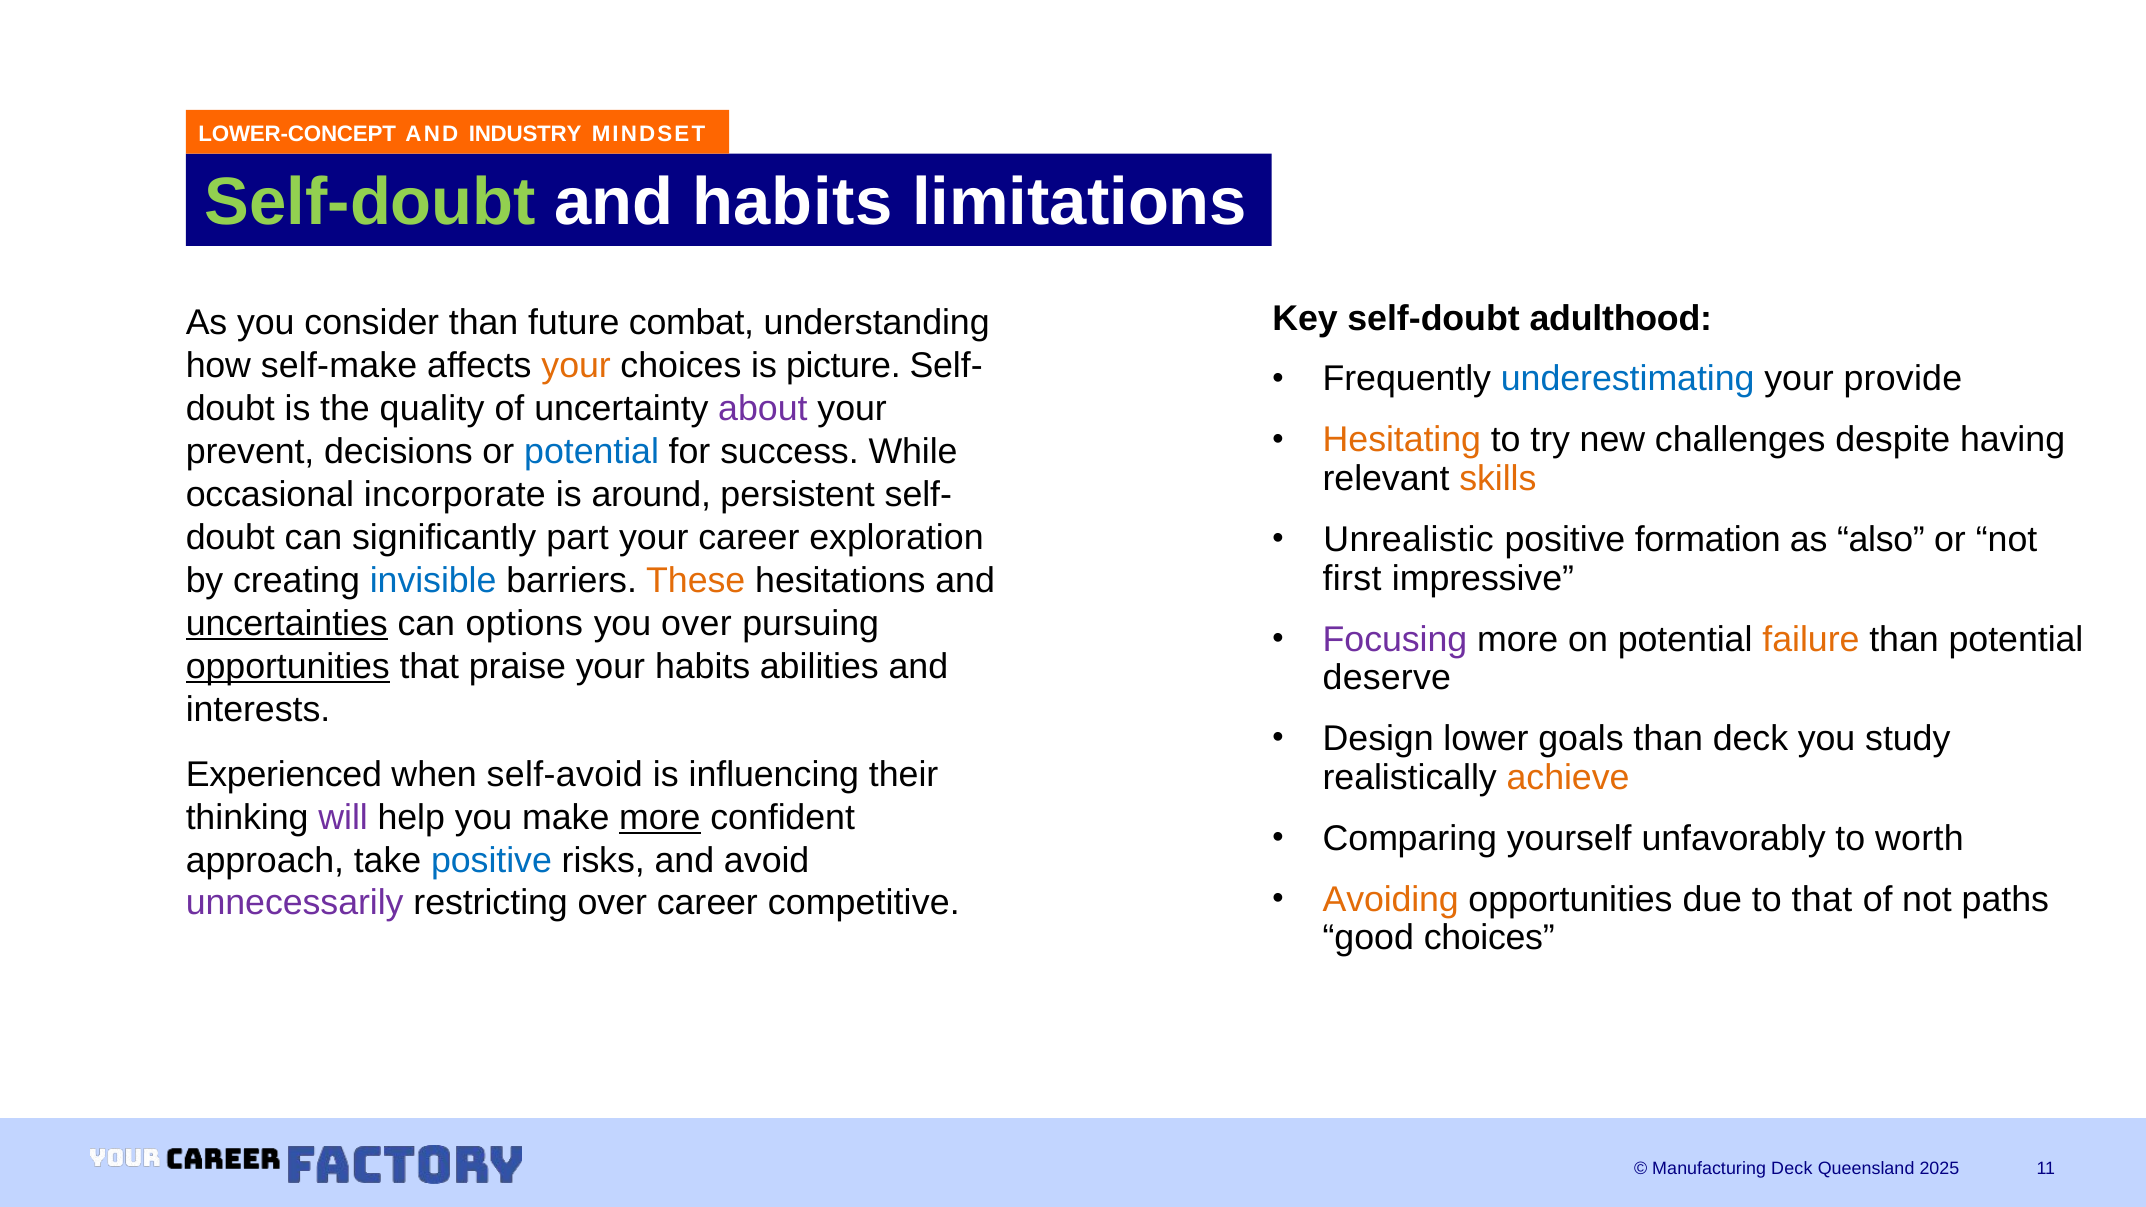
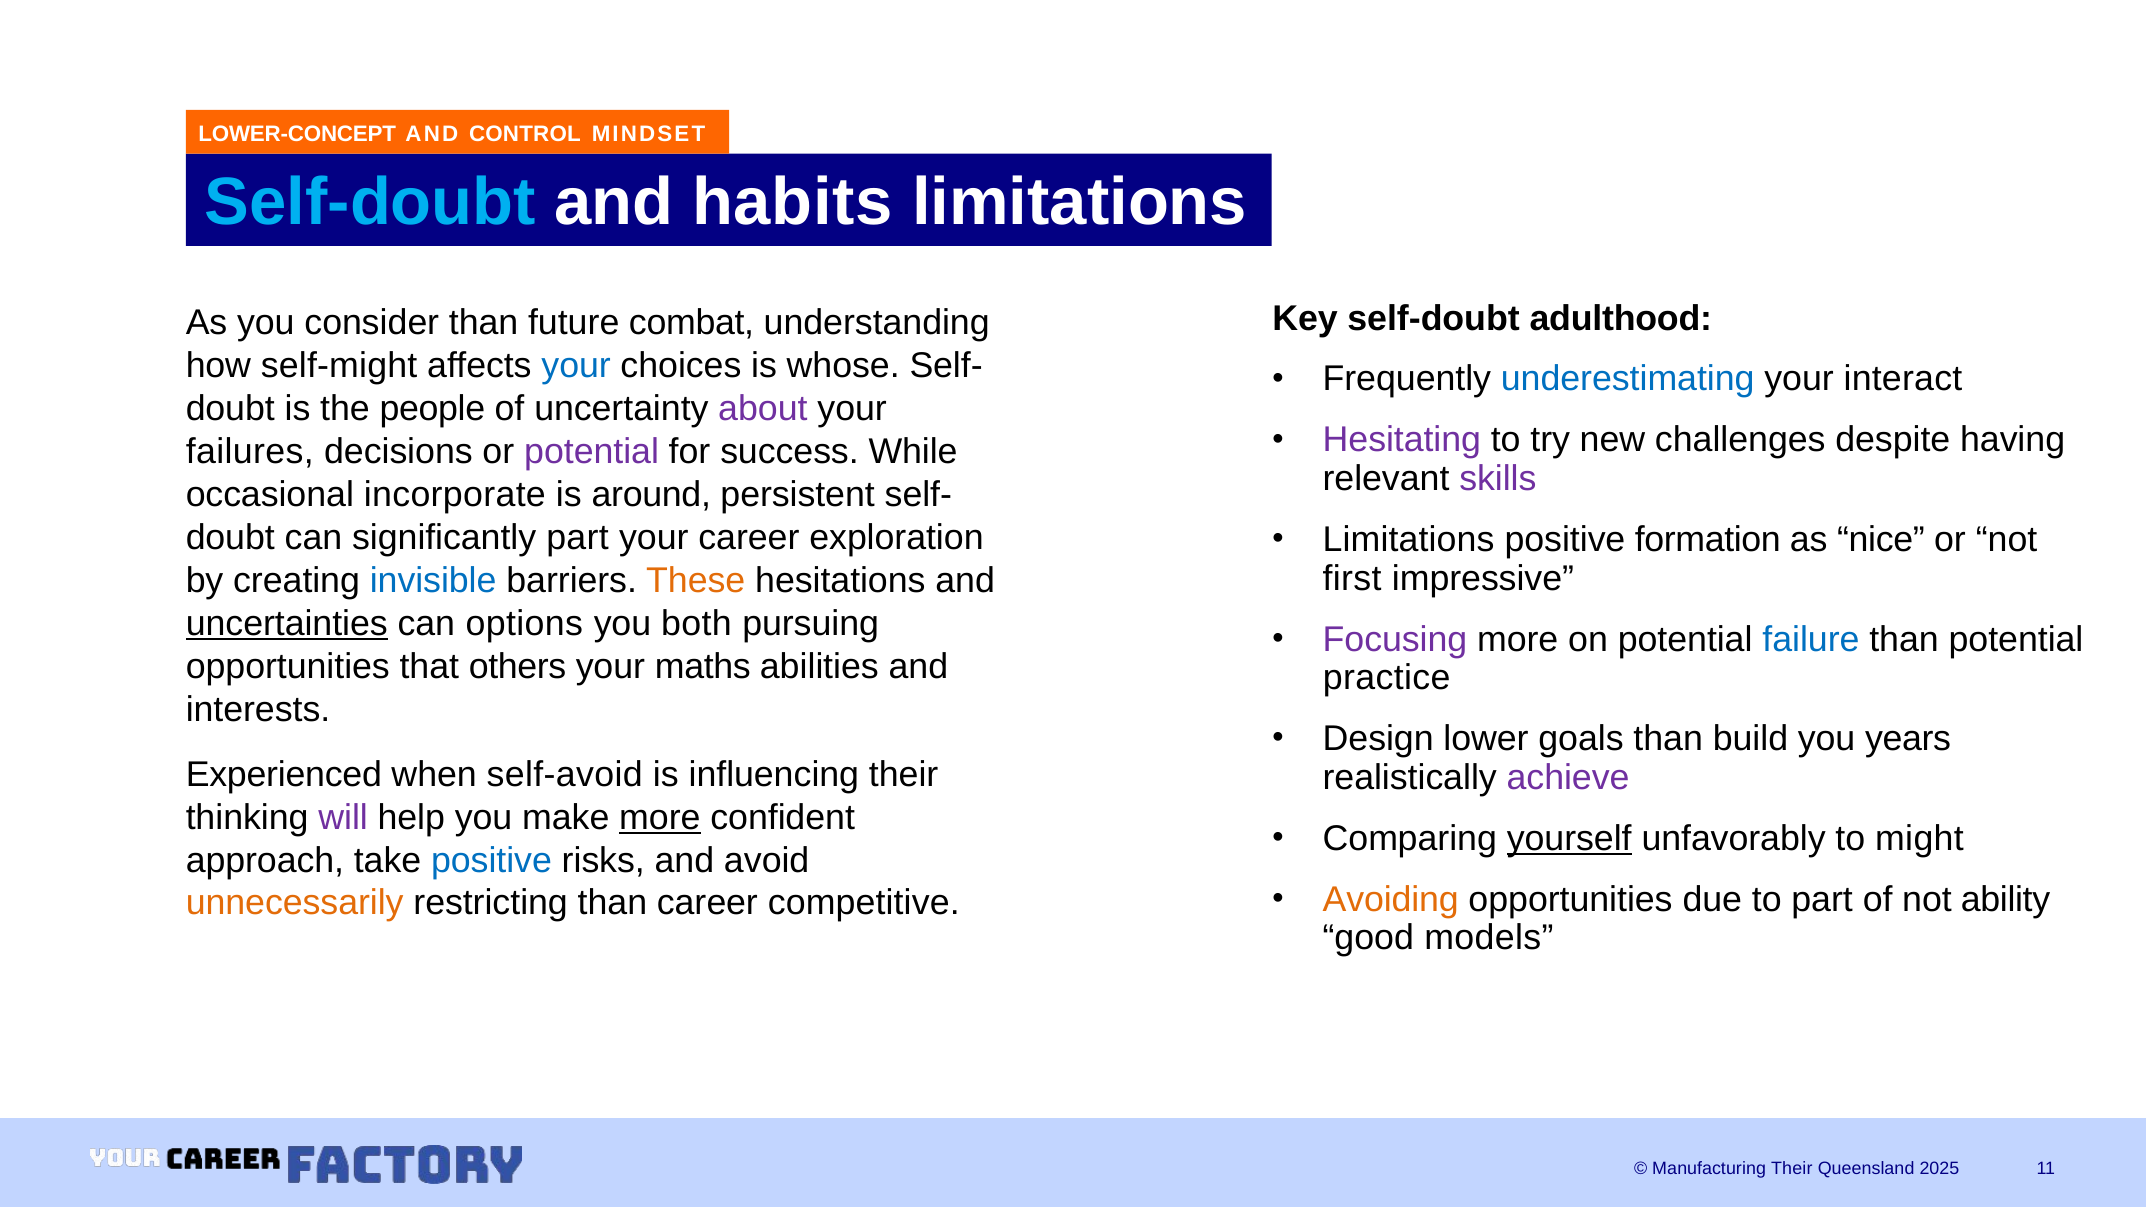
INDUSTRY: INDUSTRY -> CONTROL (525, 135)
Self-doubt colour: light green -> light blue (370, 203)
self-make: self-make -> self-might (339, 366)
your colour: orange -> blue (576, 366)
picture: picture -> whose (843, 366)
provide: provide -> interact (1903, 379)
quality: quality -> people (432, 409)
Hesitating colour: orange -> purple (1402, 440)
prevent: prevent -> failures (250, 452)
potential colour: blue -> purple (592, 452)
skills colour: orange -> purple (1498, 479)
Unrealistic: Unrealistic -> Limitations (1409, 540)
also: also -> nice (1881, 540)
you over: over -> both (697, 624)
failure colour: orange -> blue (1811, 639)
opportunities underline: present -> none (288, 666)
praise: praise -> others (518, 666)
your habits: habits -> maths (703, 666)
deserve: deserve -> practice (1387, 678)
than deck: deck -> build (1750, 739)
study: study -> years (1908, 739)
achieve colour: orange -> purple (1568, 777)
yourself underline: none -> present (1569, 838)
worth: worth -> might (1919, 838)
to that: that -> part (1822, 899)
paths: paths -> ability (2006, 899)
unnecessarily colour: purple -> orange (295, 903)
restricting over: over -> than (612, 903)
good choices: choices -> models (1489, 938)
Deck: Deck -> Their (1792, 1168)
